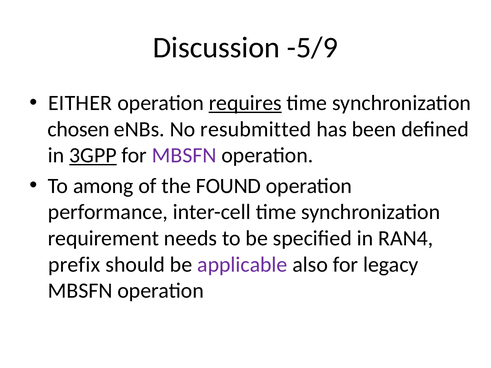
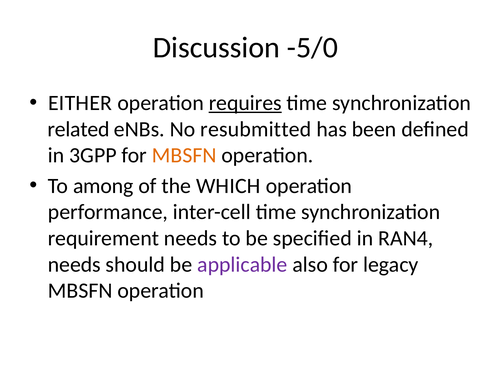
-5/9: -5/9 -> -5/0 (312, 48)
chosen: chosen -> related (79, 129)
3GPP underline: present -> none (93, 155)
MBSFN colour: purple -> orange (184, 155)
FOUND: FOUND -> WHICH (228, 186)
prefix: prefix -> needs (74, 265)
